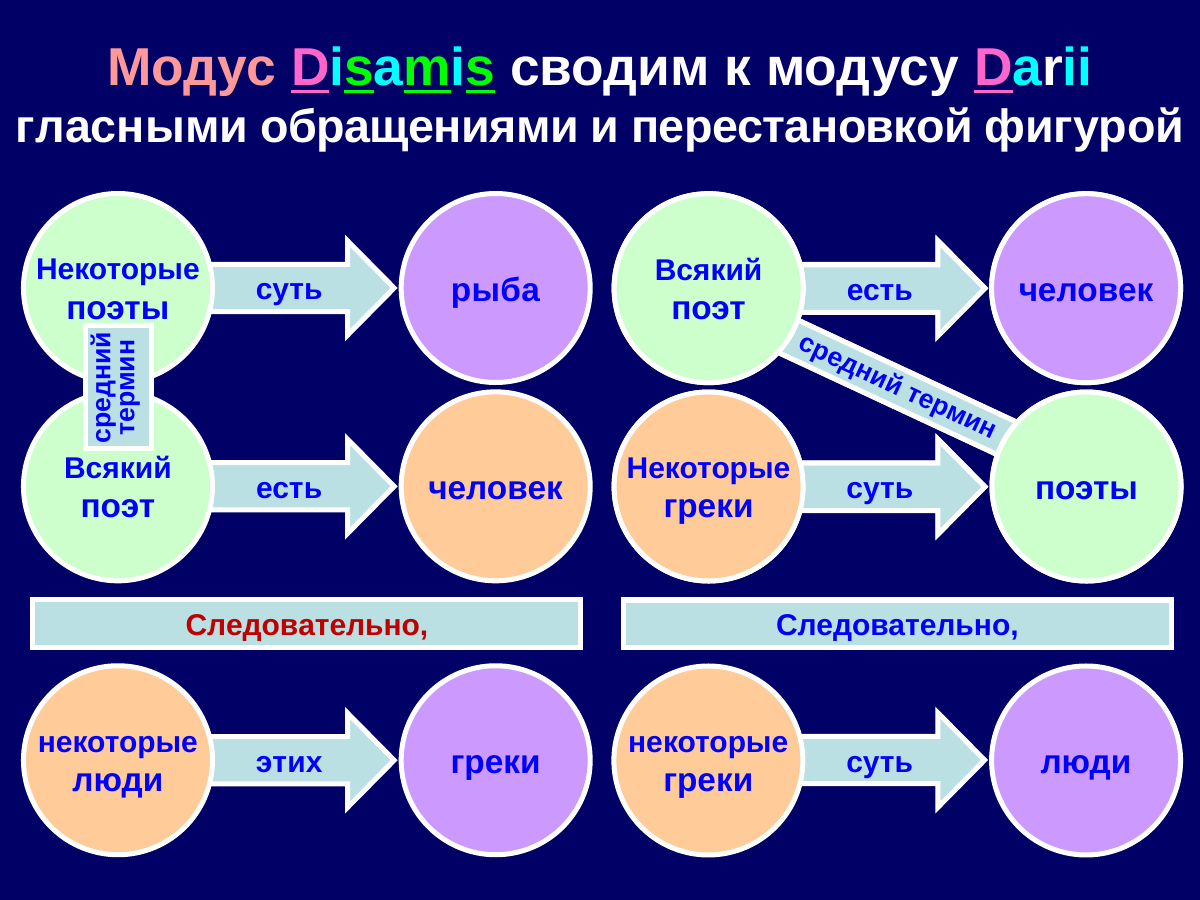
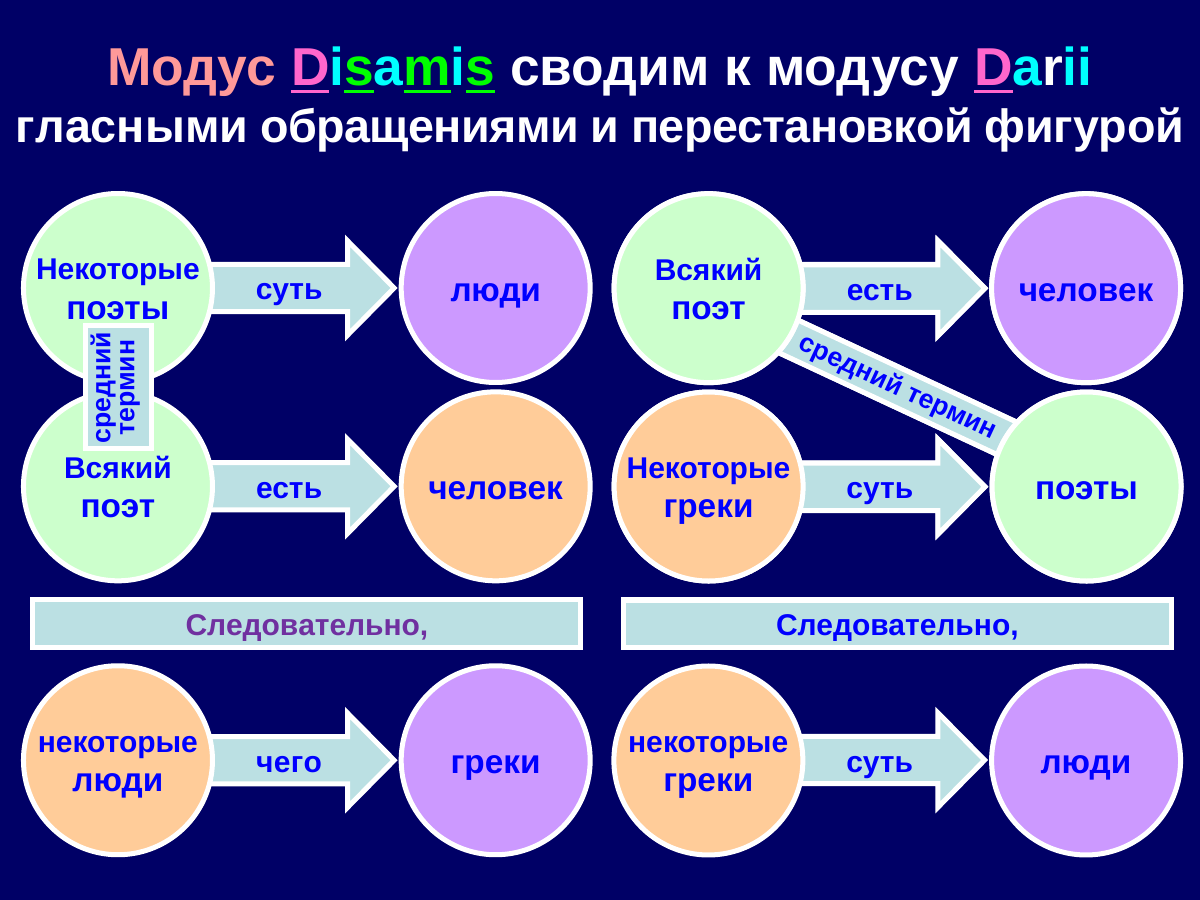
рыба: рыба -> люди (496, 290)
Следовательно colour: red -> purple (307, 626)
этих: этих -> чего (289, 762)
